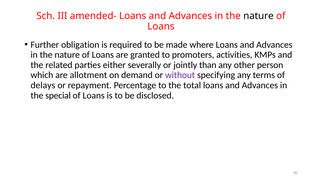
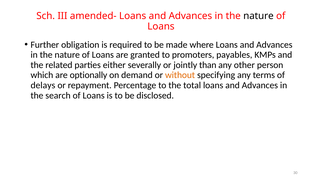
activities: activities -> payables (234, 55)
allotment: allotment -> optionally (88, 75)
without colour: purple -> orange (180, 75)
special: special -> search (58, 95)
